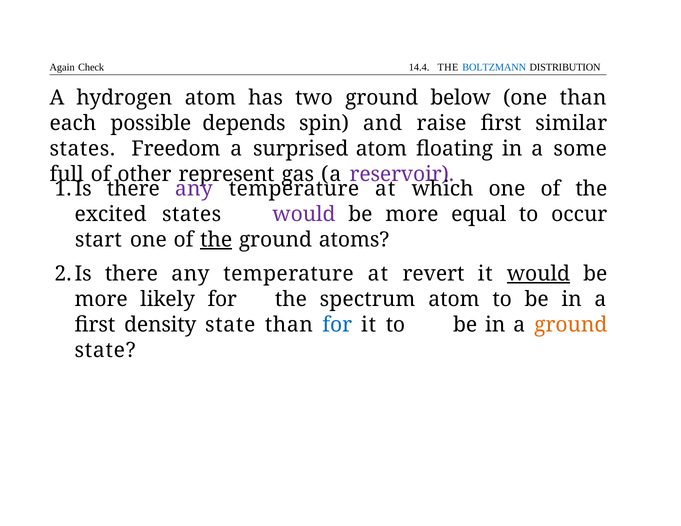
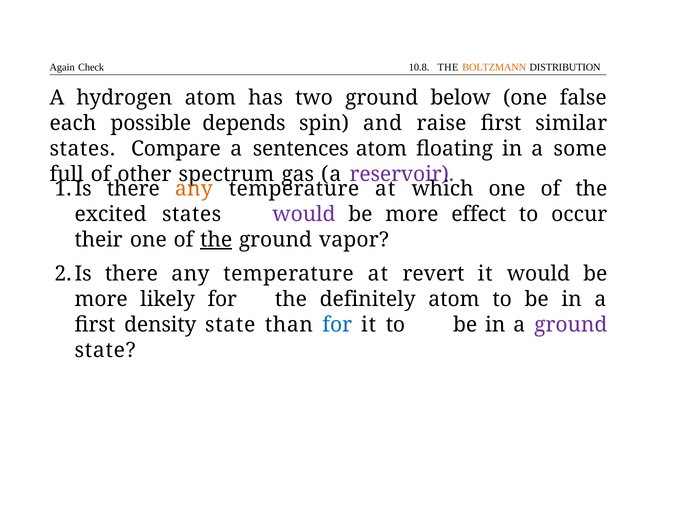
14.4: 14.4 -> 10.8 (419, 67)
BOLTZMANN colour: blue -> orange (494, 67)
one than: than -> false (583, 98)
Freedom: Freedom -> Compare (176, 149)
surprised: surprised -> sentences (301, 149)
represent: represent -> spectrum (226, 175)
any colour: purple -> orange (194, 189)
equal: equal -> effect (479, 214)
start: start -> their (99, 240)
atoms: atoms -> vapor (354, 240)
would underline: present -> none (538, 274)
spectrum: spectrum -> definitely (368, 299)
ground colour: orange -> purple (571, 325)
